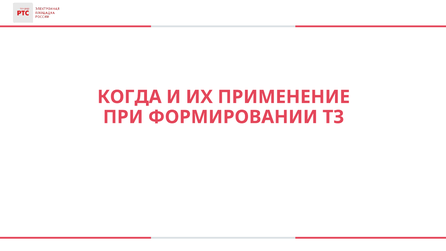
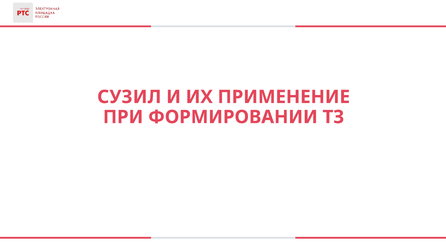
КОГДА: КОГДА -> СУЗИЛ (129, 97)
